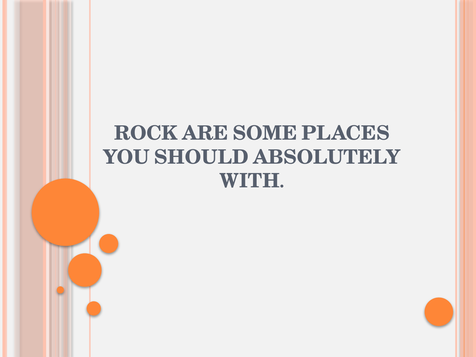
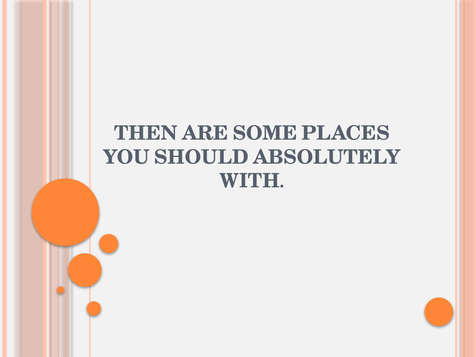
ROCK: ROCK -> THEN (146, 133)
